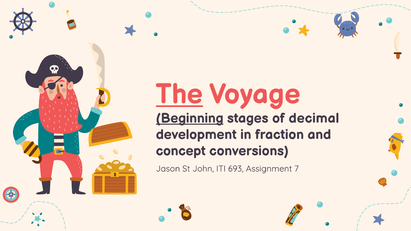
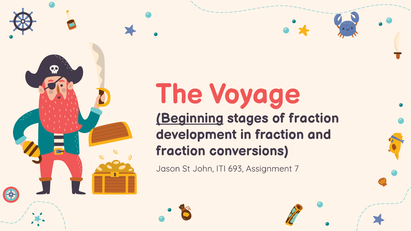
The underline: present -> none (179, 94)
of decimal: decimal -> fraction (314, 118)
concept: concept -> fraction (181, 151)
